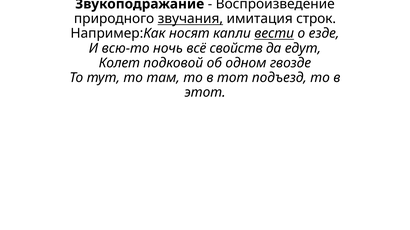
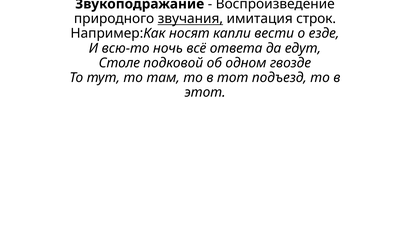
вести underline: present -> none (274, 34)
свойств: свойств -> ответа (236, 48)
Колет: Колет -> Столе (119, 63)
